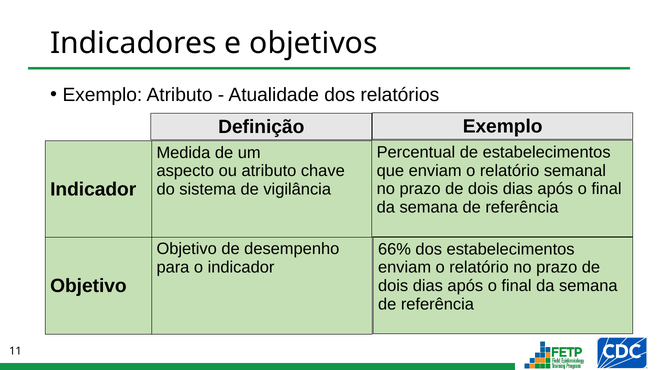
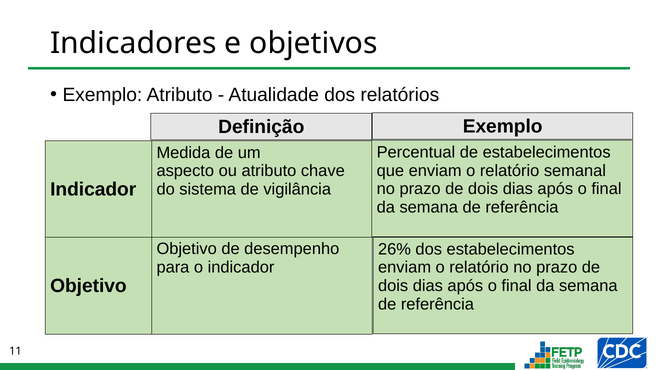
66%: 66% -> 26% (395, 249)
